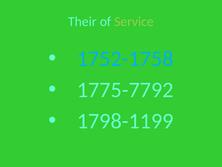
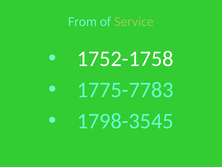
Their: Their -> From (82, 21)
1752-1758 colour: light blue -> white (125, 59)
1775-7792: 1775-7792 -> 1775-7783 (125, 90)
1798-1199: 1798-1199 -> 1798-3545 (125, 121)
